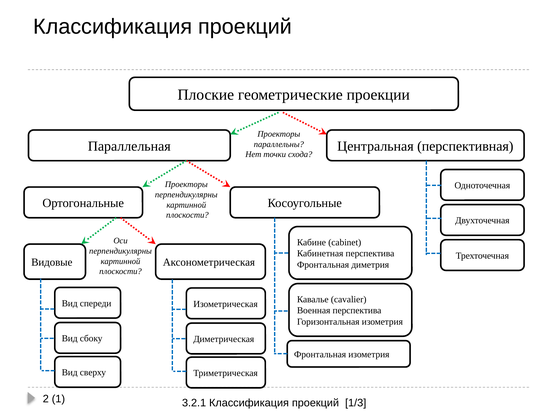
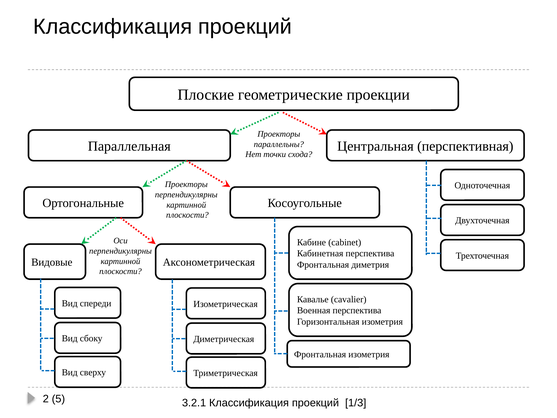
1: 1 -> 5 (58, 399)
